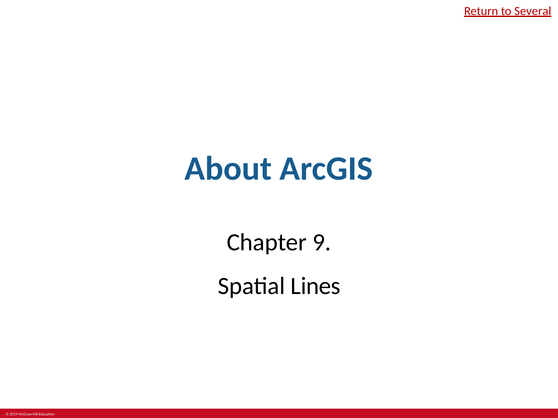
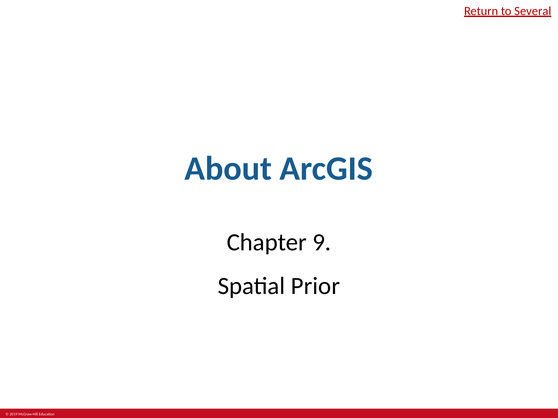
Lines: Lines -> Prior (315, 286)
